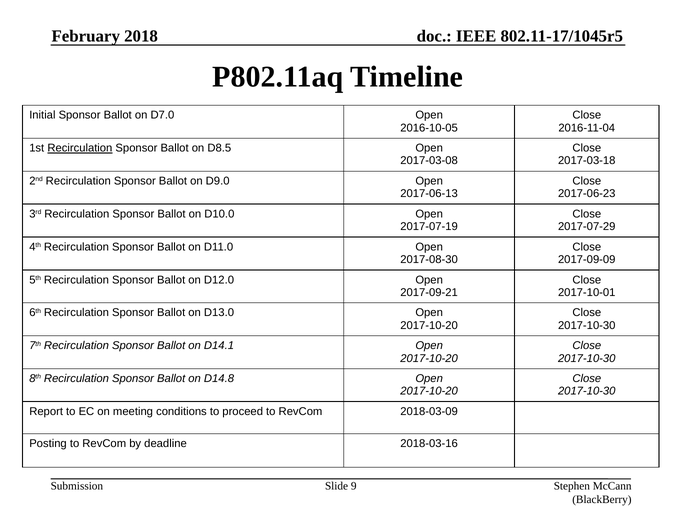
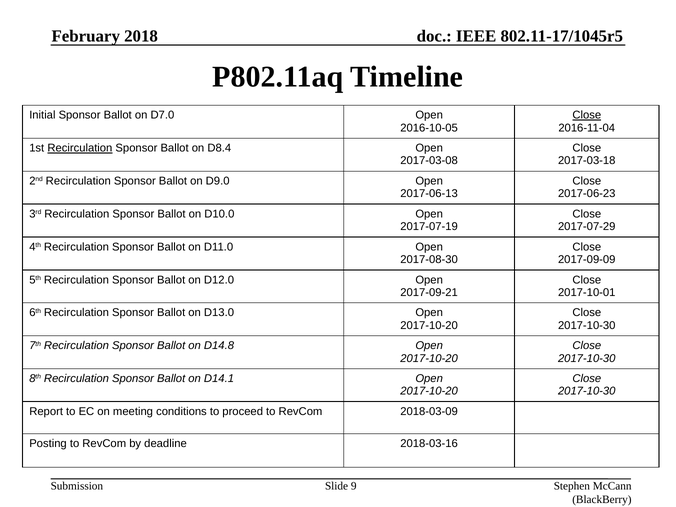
Close underline: none -> present (587, 115)
D8.5: D8.5 -> D8.4 (219, 148)
D14.1: D14.1 -> D14.8 (219, 346)
D14.8: D14.8 -> D14.1 (219, 379)
